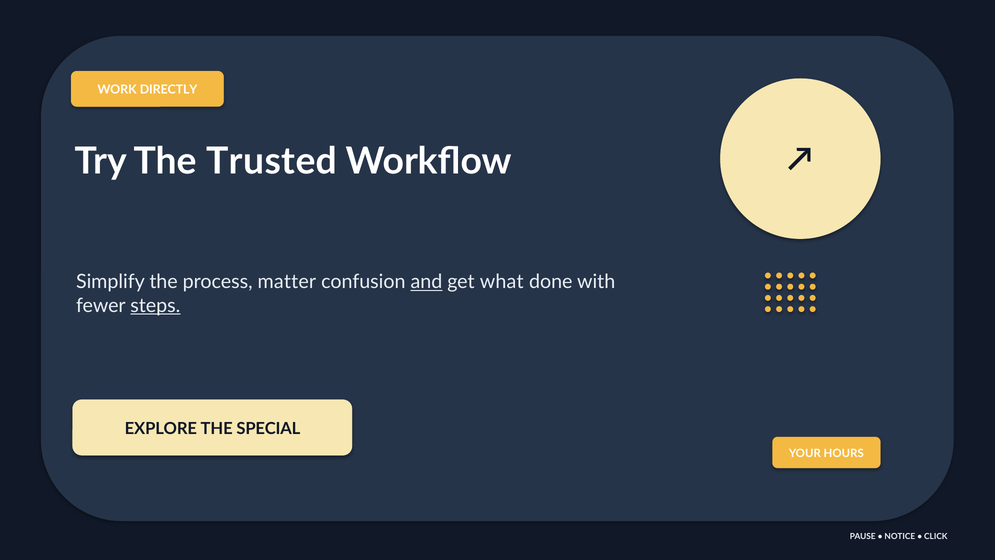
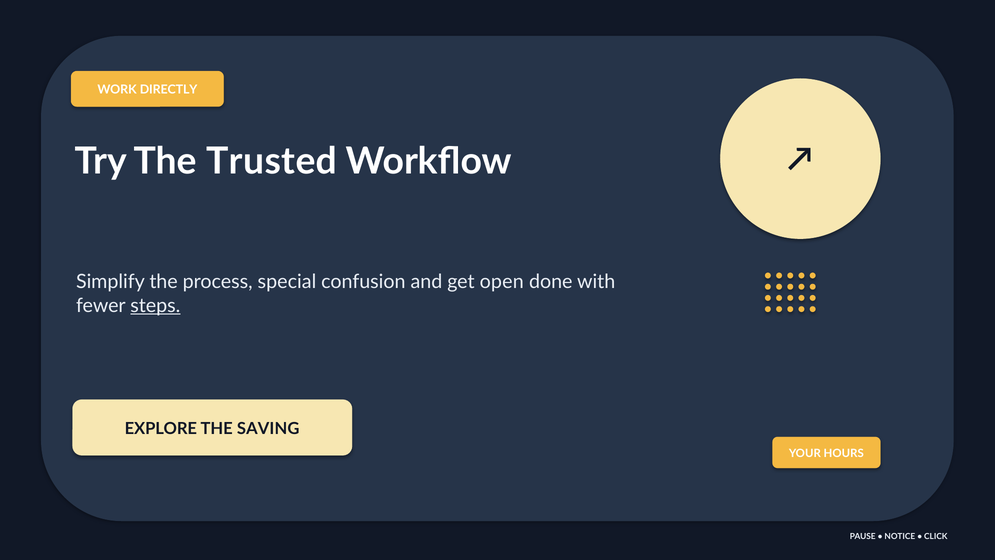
matter: matter -> special (287, 282)
and underline: present -> none (426, 282)
what: what -> open (502, 282)
SPECIAL: SPECIAL -> SAVING (268, 428)
